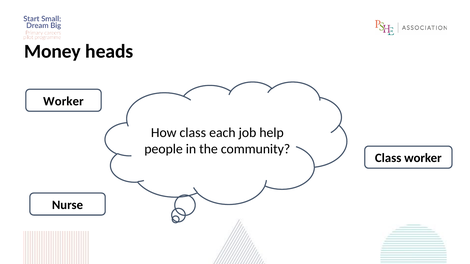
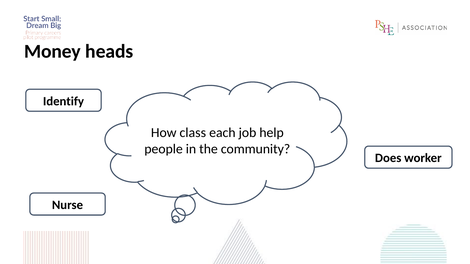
Worker: Worker -> Identify (63, 101)
Class: Class -> Does (388, 158)
